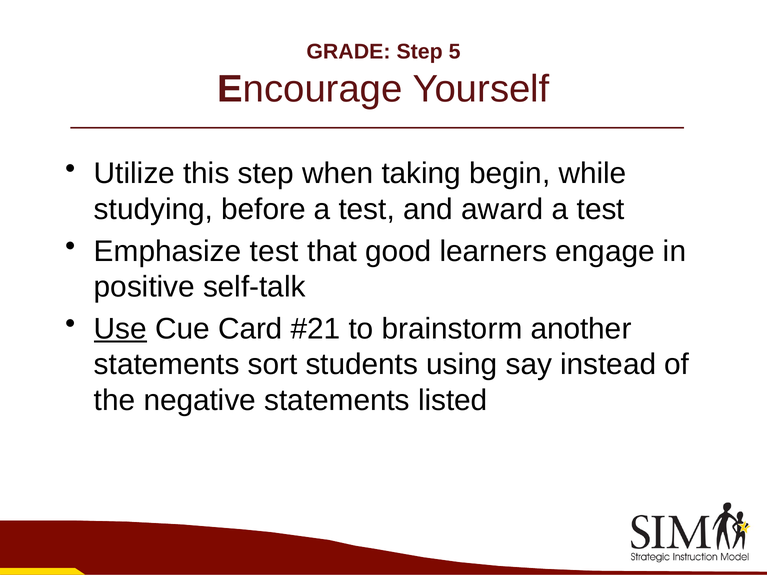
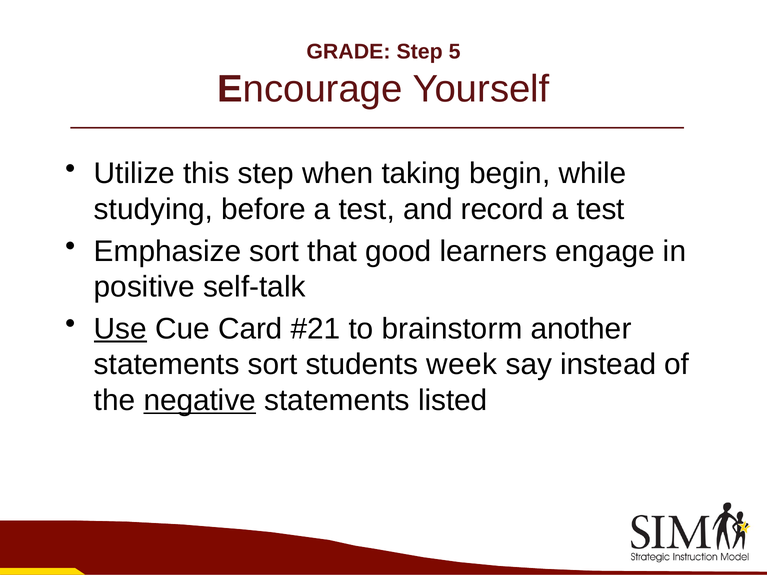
award: award -> record (503, 210)
Emphasize test: test -> sort (274, 251)
using: using -> week (462, 365)
negative underline: none -> present (200, 401)
